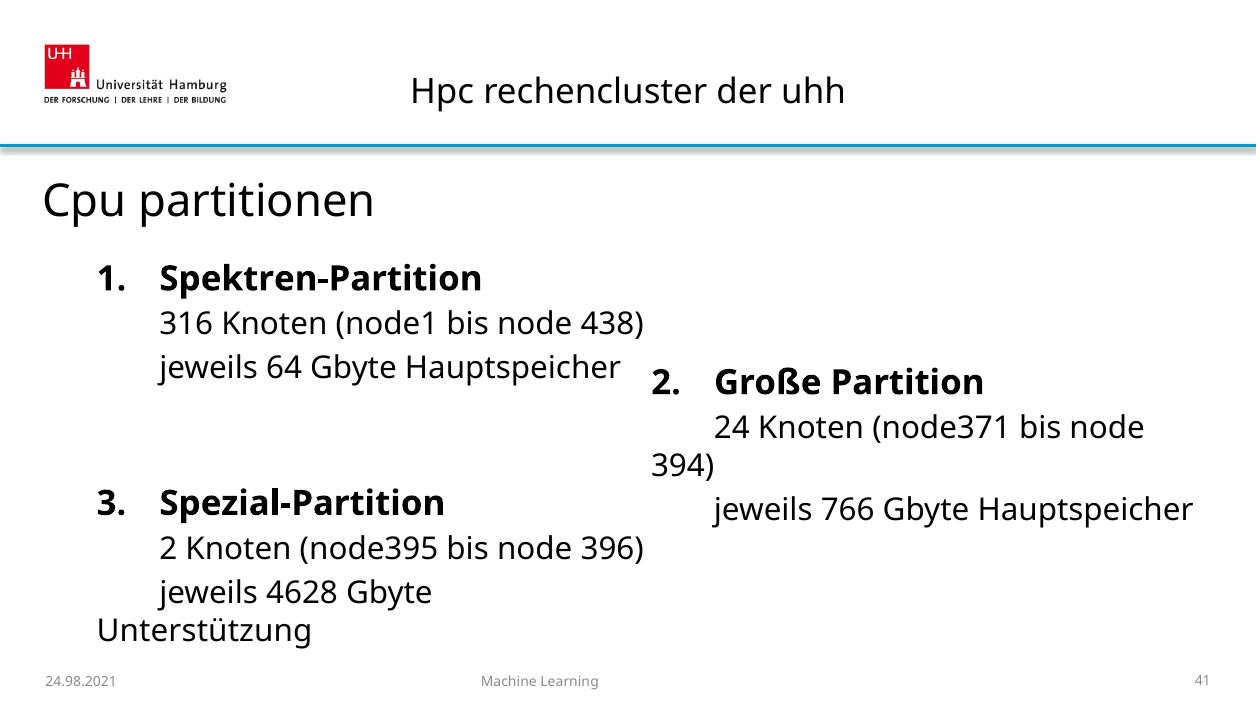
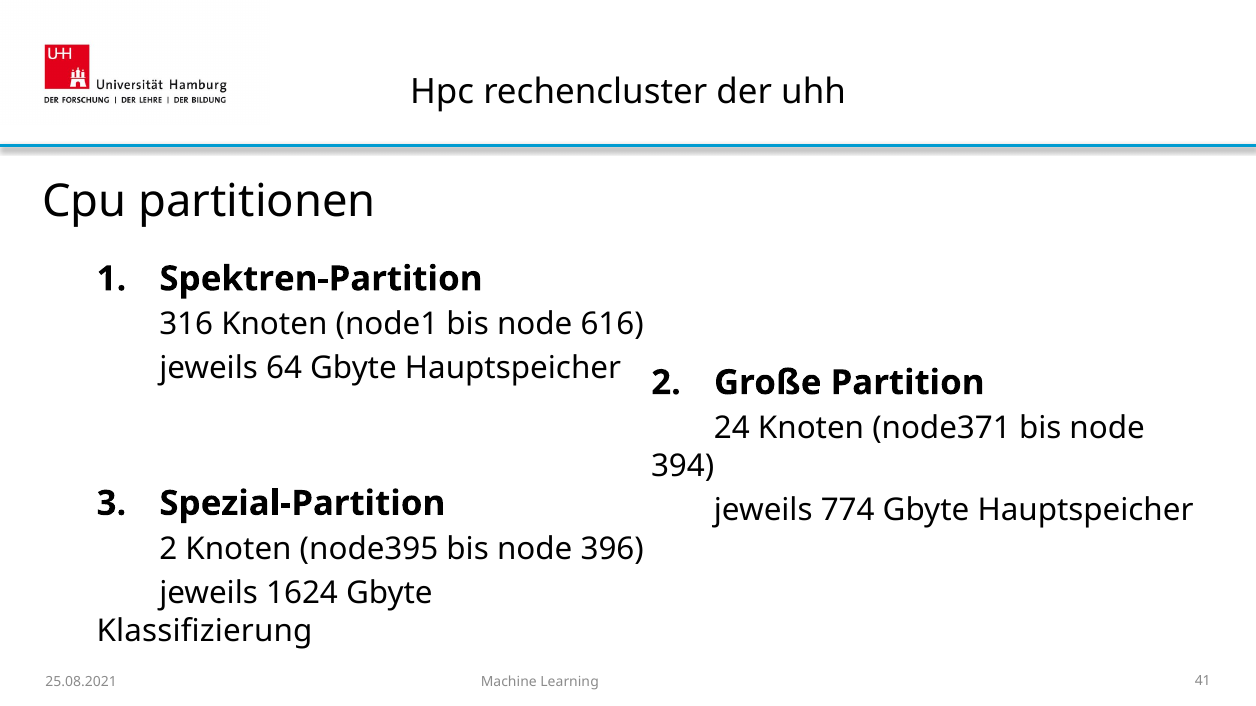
438: 438 -> 616 (612, 325)
766: 766 -> 774 (848, 510)
4628: 4628 -> 1624 (302, 594)
Unterstützung: Unterstützung -> Klassifizierung (205, 631)
24.98.2021: 24.98.2021 -> 25.08.2021 (81, 683)
